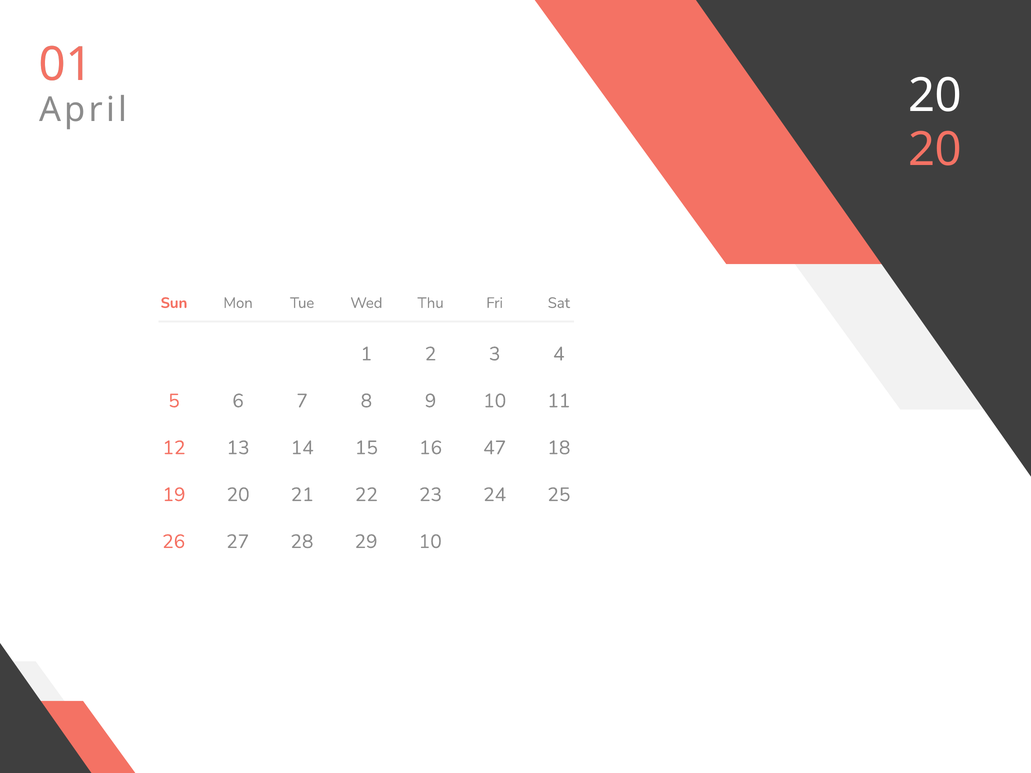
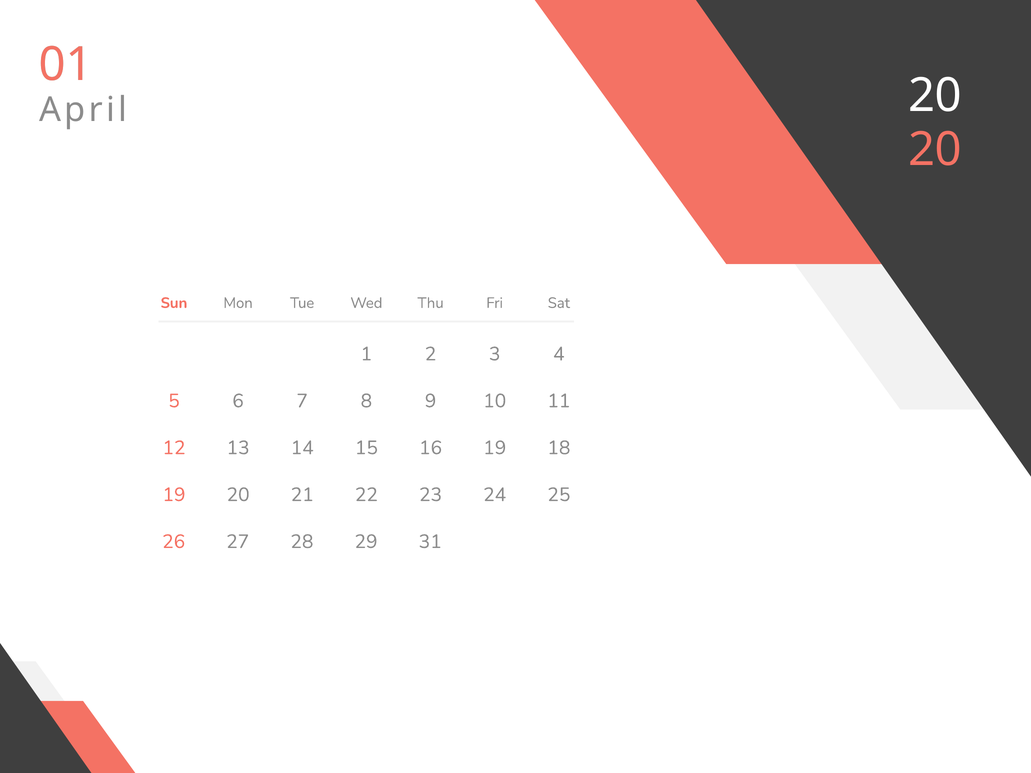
16 47: 47 -> 19 (495, 448)
29 10: 10 -> 31 (430, 542)
